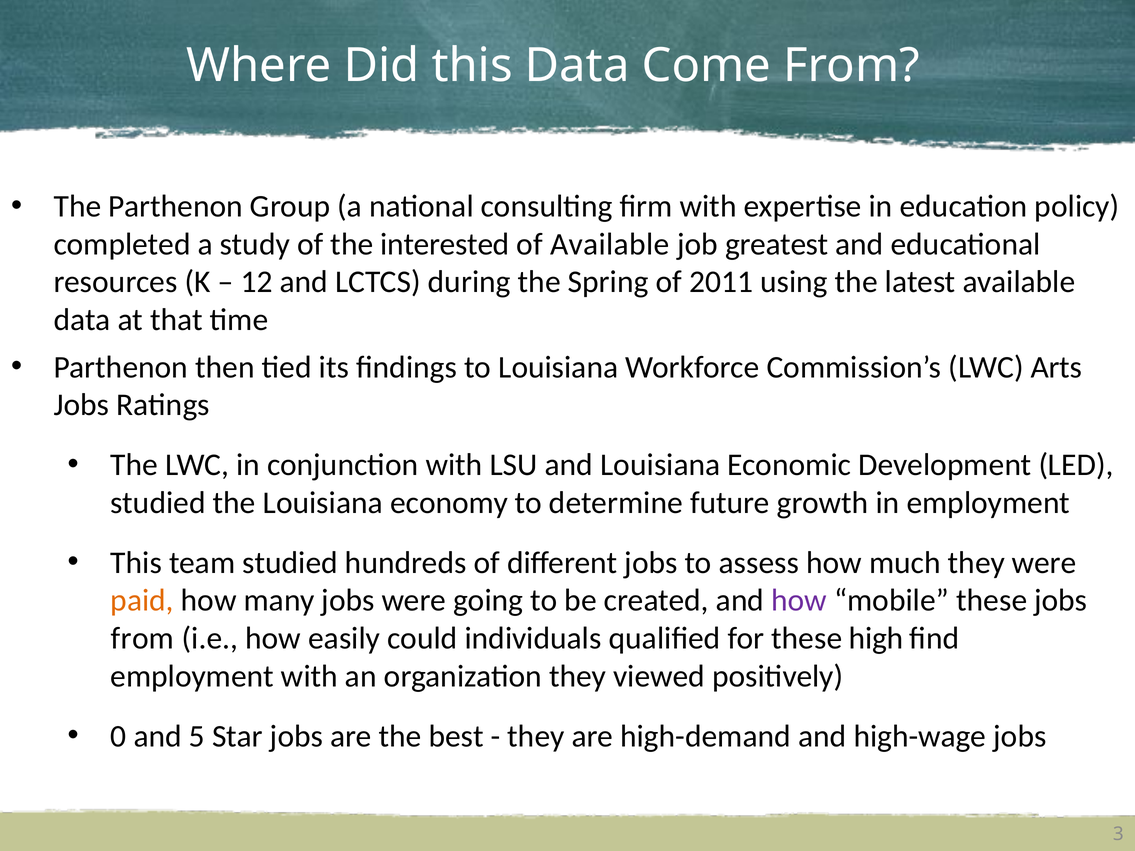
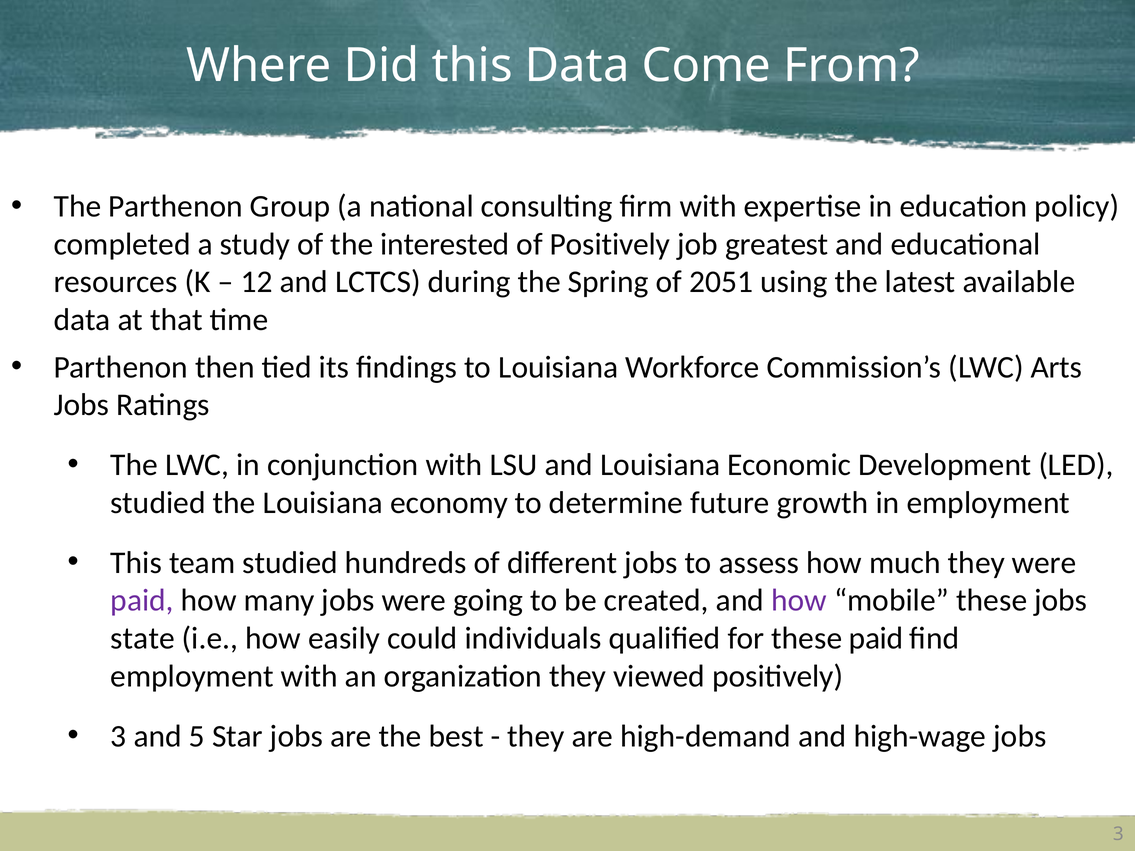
of Available: Available -> Positively (610, 244)
2011: 2011 -> 2051 (721, 282)
paid colour: orange -> purple (142, 601)
from: from -> state (143, 639)
these high: high -> paid (876, 639)
0: 0 -> 3 (118, 736)
